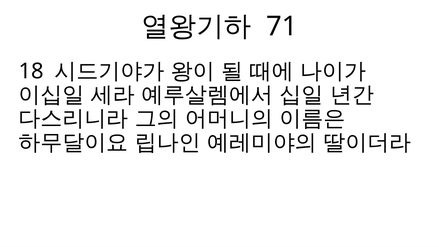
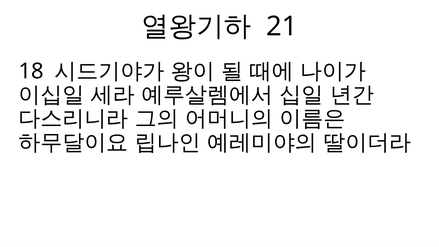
71: 71 -> 21 (282, 26)
